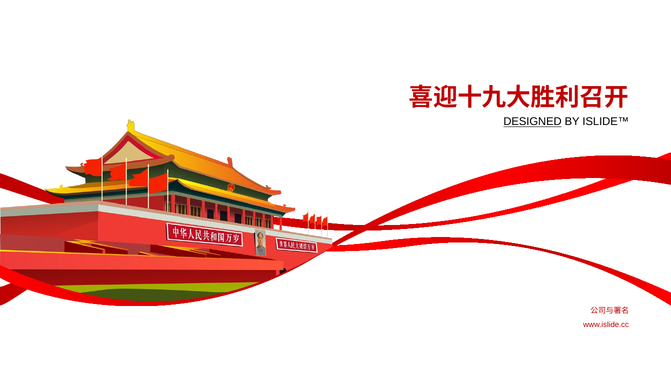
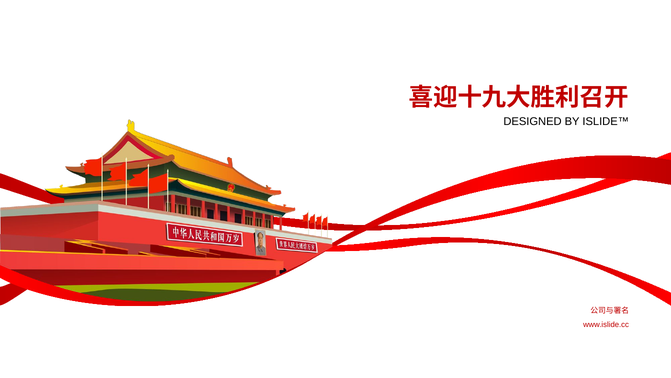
DESIGNED underline: present -> none (533, 122)
